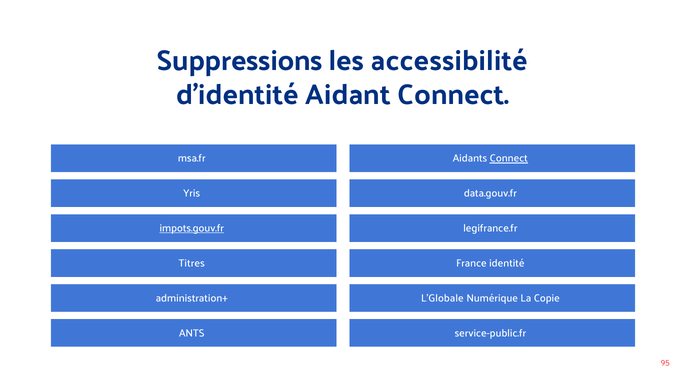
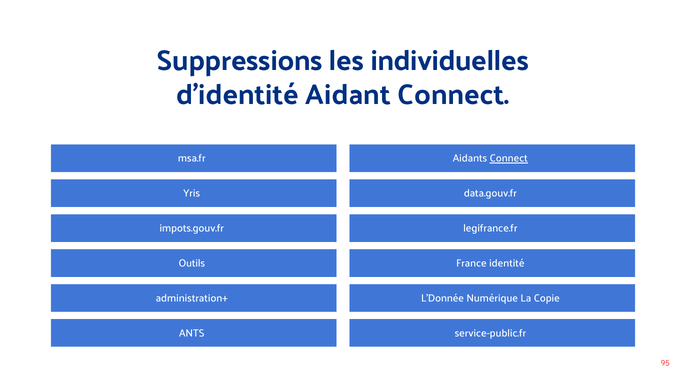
accessibilité: accessibilité -> individuelles (450, 61)
impots.gouv.fr underline: present -> none (192, 228)
Titres: Titres -> Outils (192, 263)
L’Globale: L’Globale -> L’Donnée (442, 298)
